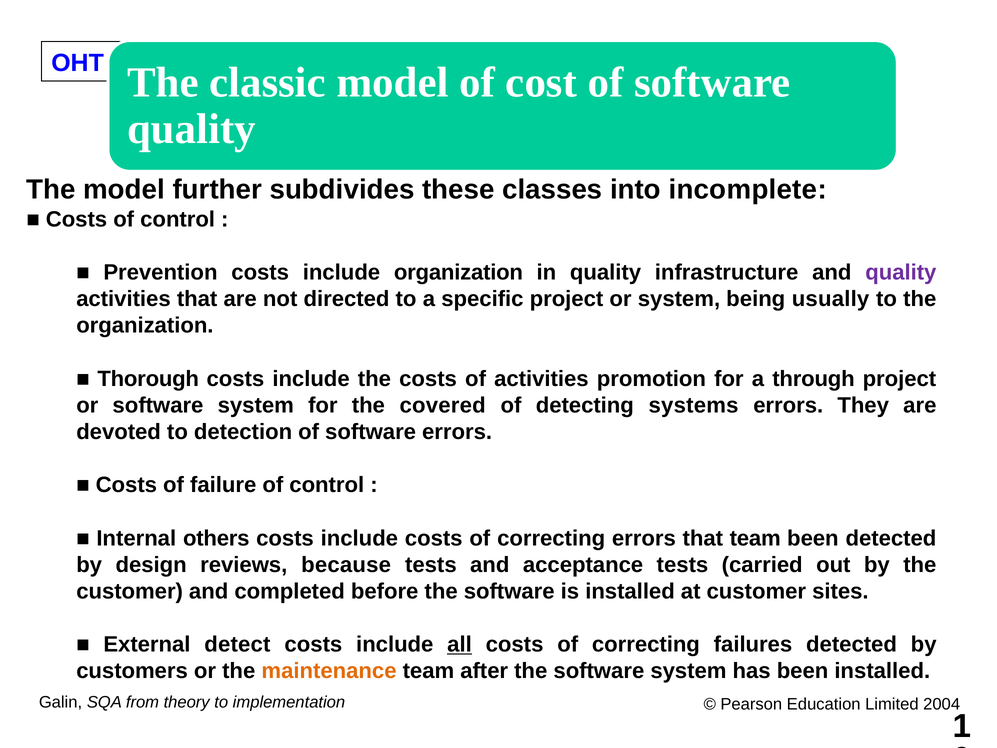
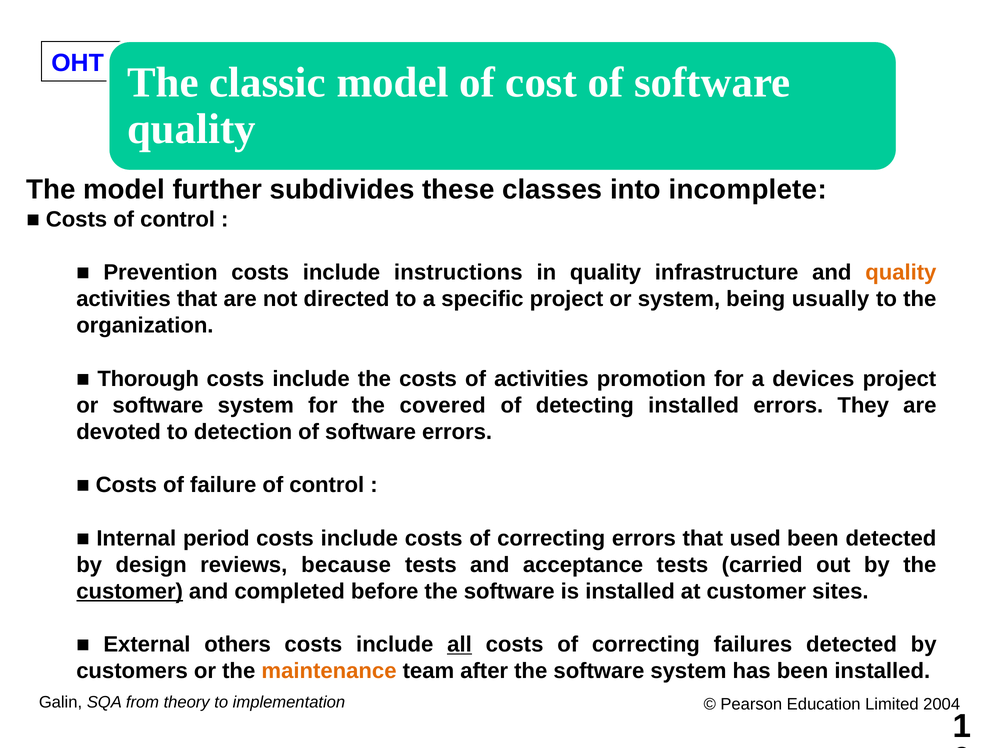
include organization: organization -> instructions (458, 272)
quality colour: purple -> orange (901, 272)
through: through -> devices (813, 379)
detecting systems: systems -> installed (694, 405)
others: others -> period (216, 538)
that team: team -> used (755, 538)
customer underline: none -> present (130, 591)
detect: detect -> others (238, 644)
